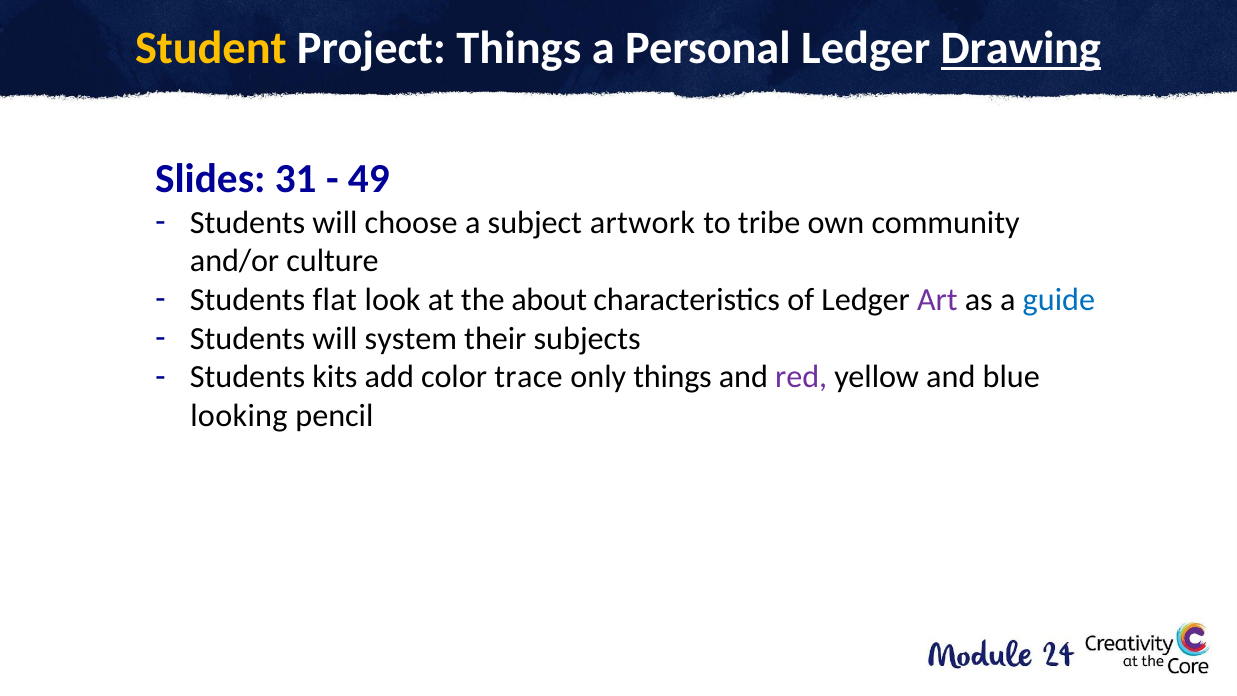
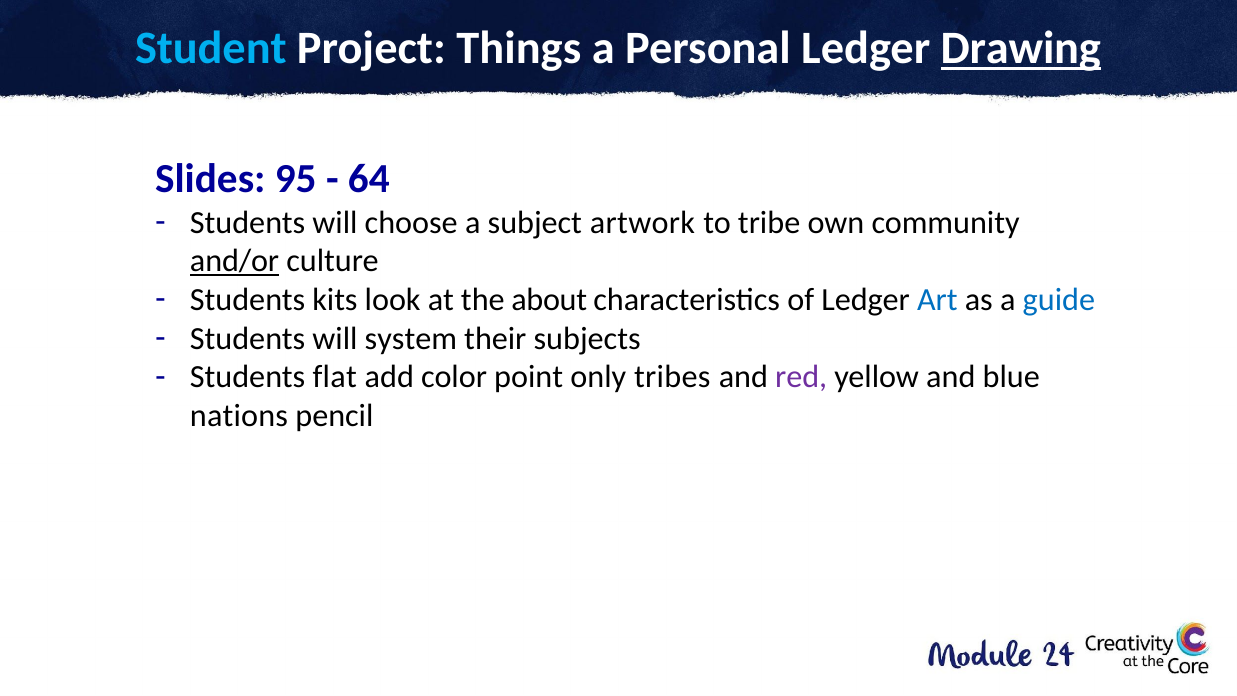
Student colour: yellow -> light blue (211, 49)
31: 31 -> 95 (296, 179)
49: 49 -> 64 (369, 179)
and/or underline: none -> present (235, 261)
flat: flat -> kits (335, 300)
Art colour: purple -> blue (937, 300)
kits: kits -> flat (335, 377)
trace: trace -> point (529, 377)
only things: things -> tribes (672, 377)
looking: looking -> nations (239, 416)
